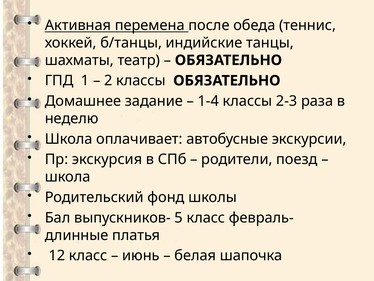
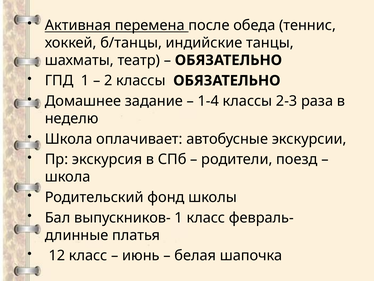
выпускников- 5: 5 -> 1 (179, 217)
